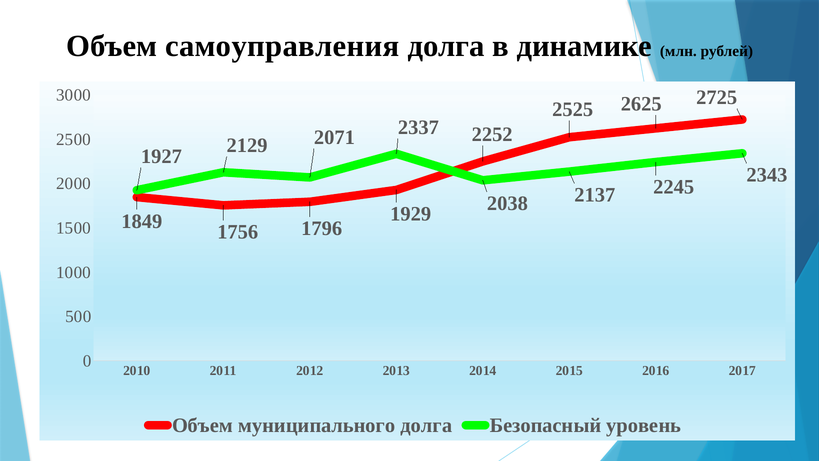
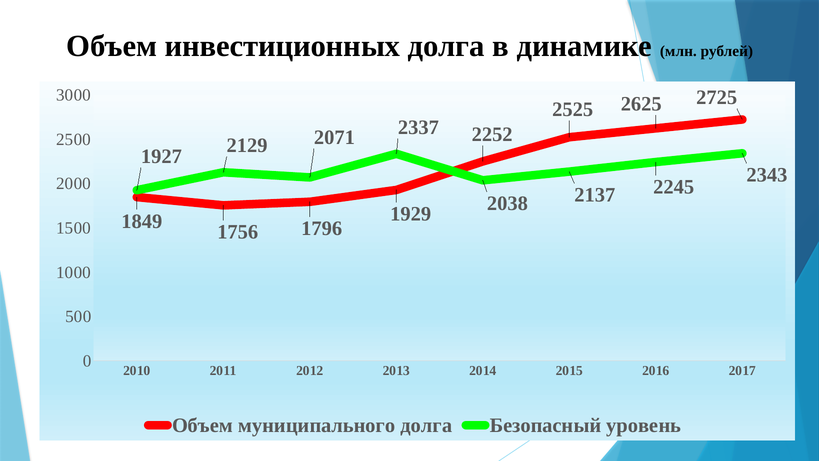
самоуправления: самоуправления -> инвестиционных (282, 46)
